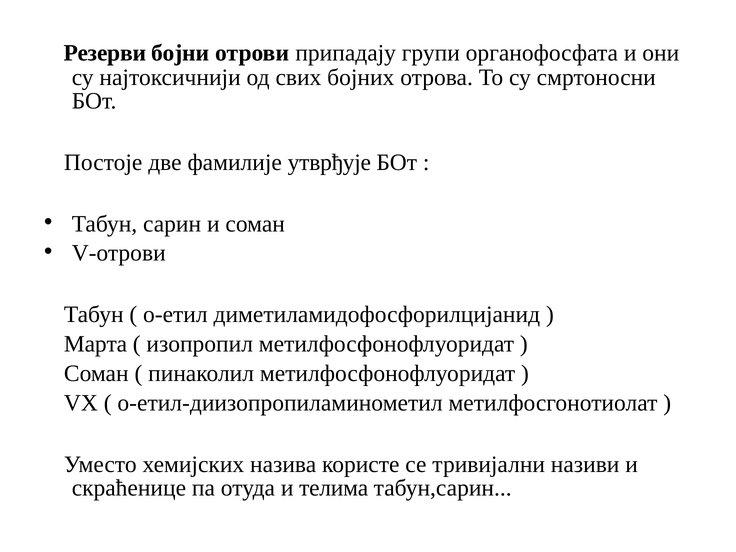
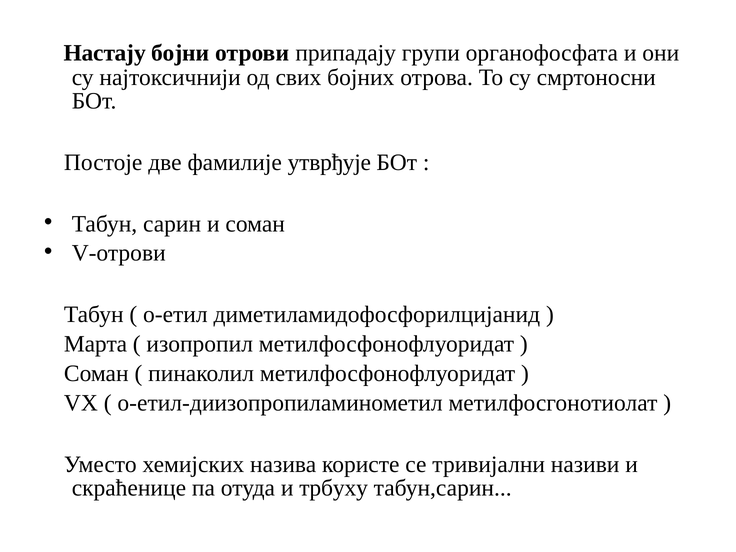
Резерви: Резерви -> Настају (105, 53)
телима: телима -> трбуху (334, 488)
